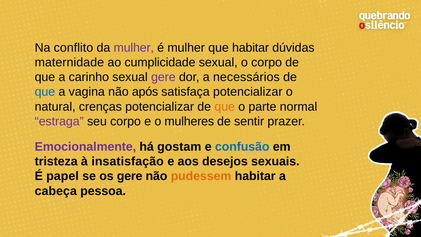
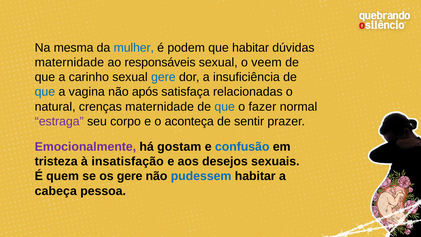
conflito: conflito -> mesma (74, 48)
mulher colour: purple -> blue (134, 48)
é mulher: mulher -> podem (186, 48)
cumplicidade: cumplicidade -> responsáveis (160, 62)
o corpo: corpo -> veem (267, 62)
gere colour: purple -> blue (163, 77)
necessários: necessários -> insuficiência (246, 77)
satisfaça potencializar: potencializar -> relacionadas (248, 92)
crenças potencializar: potencializar -> maternidade (160, 107)
que colour: orange -> blue (225, 107)
parte: parte -> fazer (262, 107)
mulheres: mulheres -> aconteça (189, 121)
papel: papel -> quem (63, 176)
pudessem colour: orange -> blue (201, 176)
